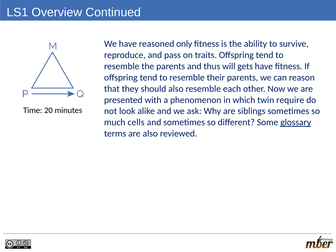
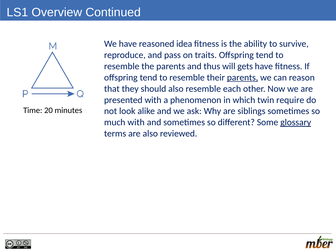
only: only -> idea (184, 44)
parents underline: none -> present (243, 78)
much cells: cells -> with (136, 122)
